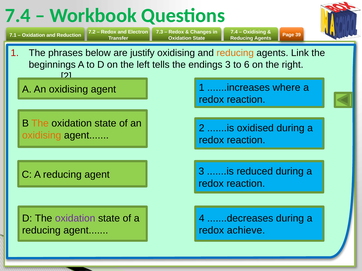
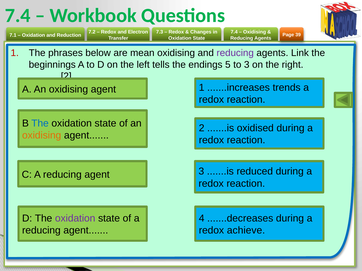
justify: justify -> mean (142, 53)
reducing colour: orange -> purple (235, 53)
endings 3: 3 -> 5 (228, 65)
to 6: 6 -> 3 (247, 65)
where: where -> trends (287, 88)
The colour: orange -> blue (40, 124)
